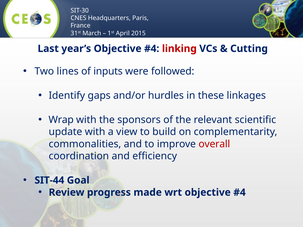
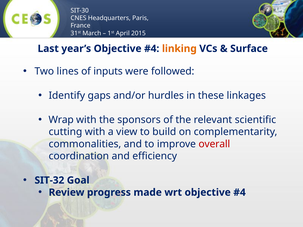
linking colour: red -> orange (179, 49)
Cutting: Cutting -> Surface (249, 49)
update: update -> cutting (65, 132)
SIT-44: SIT-44 -> SIT-32 (49, 180)
